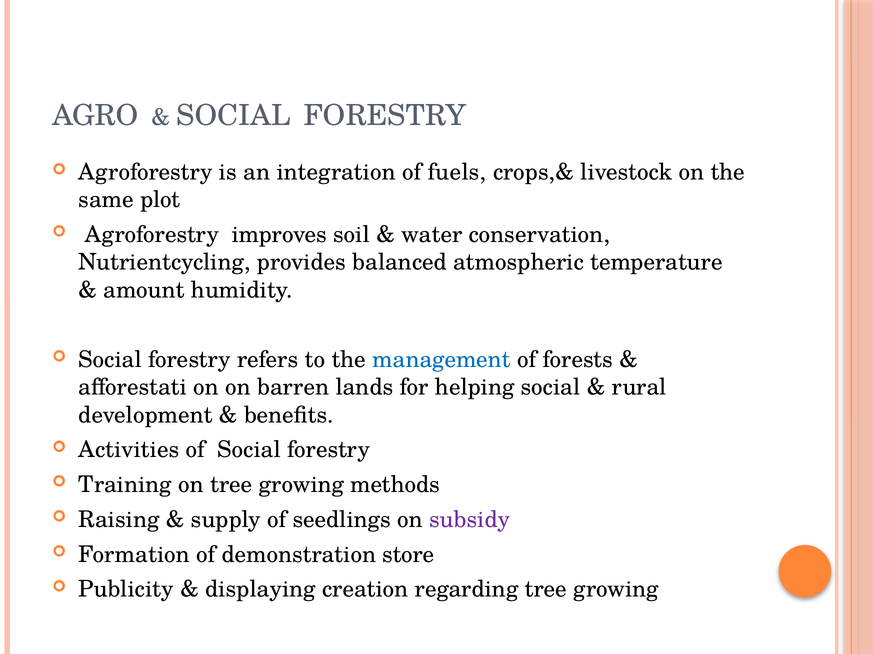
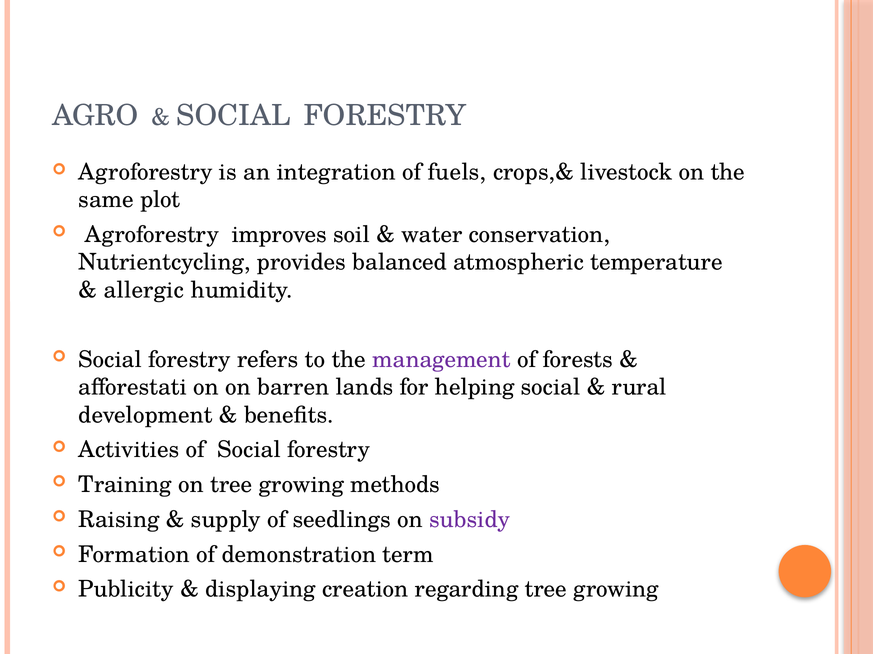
amount: amount -> allergic (144, 290)
management colour: blue -> purple (442, 360)
store: store -> term (408, 555)
